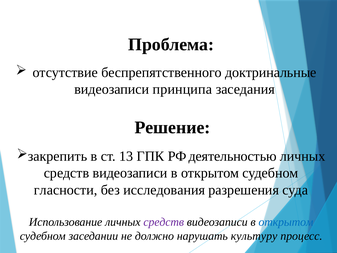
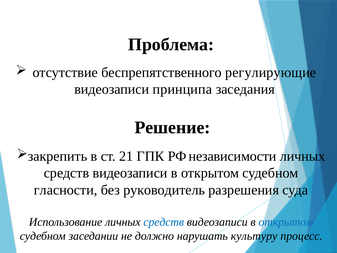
доктринальные: доктринальные -> регулирующие (271, 72)
13: 13 -> 21 (126, 156)
деятельностью: деятельностью -> независимости (233, 156)
исследования: исследования -> руководитель (164, 190)
средств colour: purple -> blue (164, 222)
